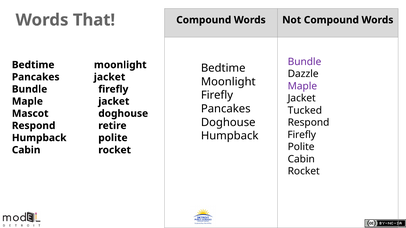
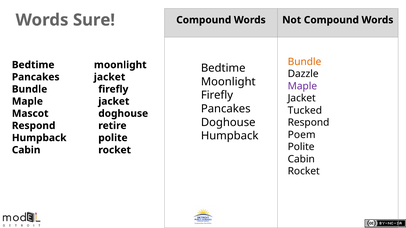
That: That -> Sure (94, 20)
Bundle colour: purple -> orange (304, 62)
Firefly: Firefly -> Poem (302, 135)
